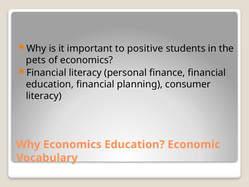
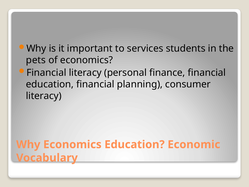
positive: positive -> services (145, 48)
